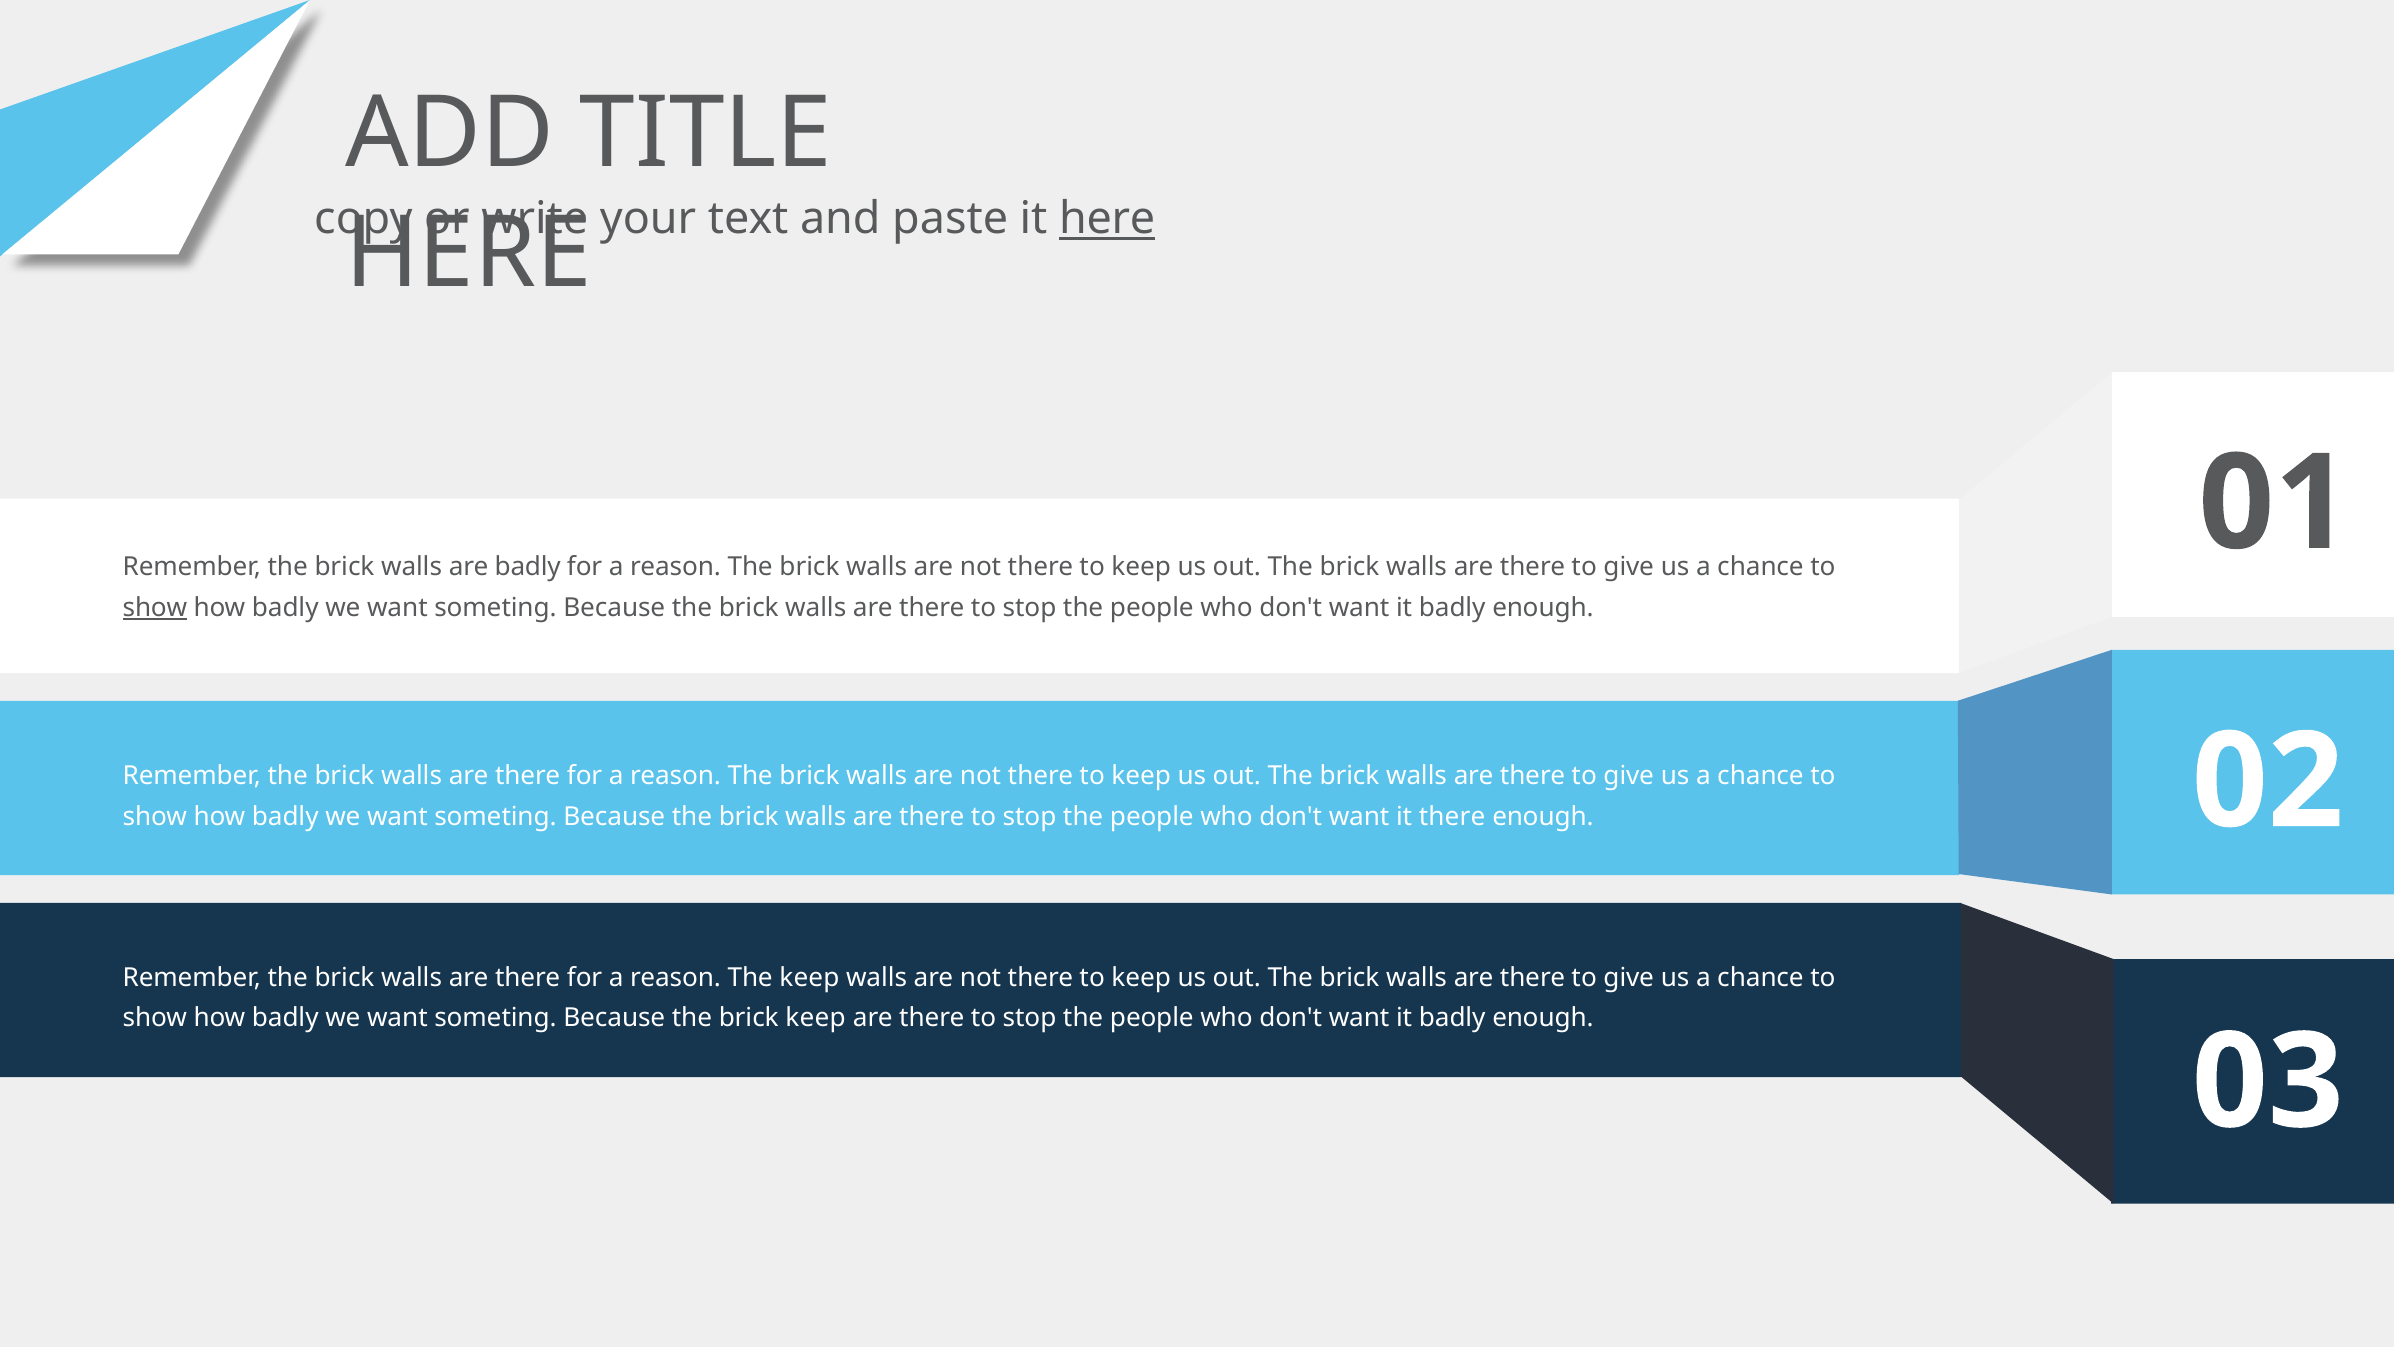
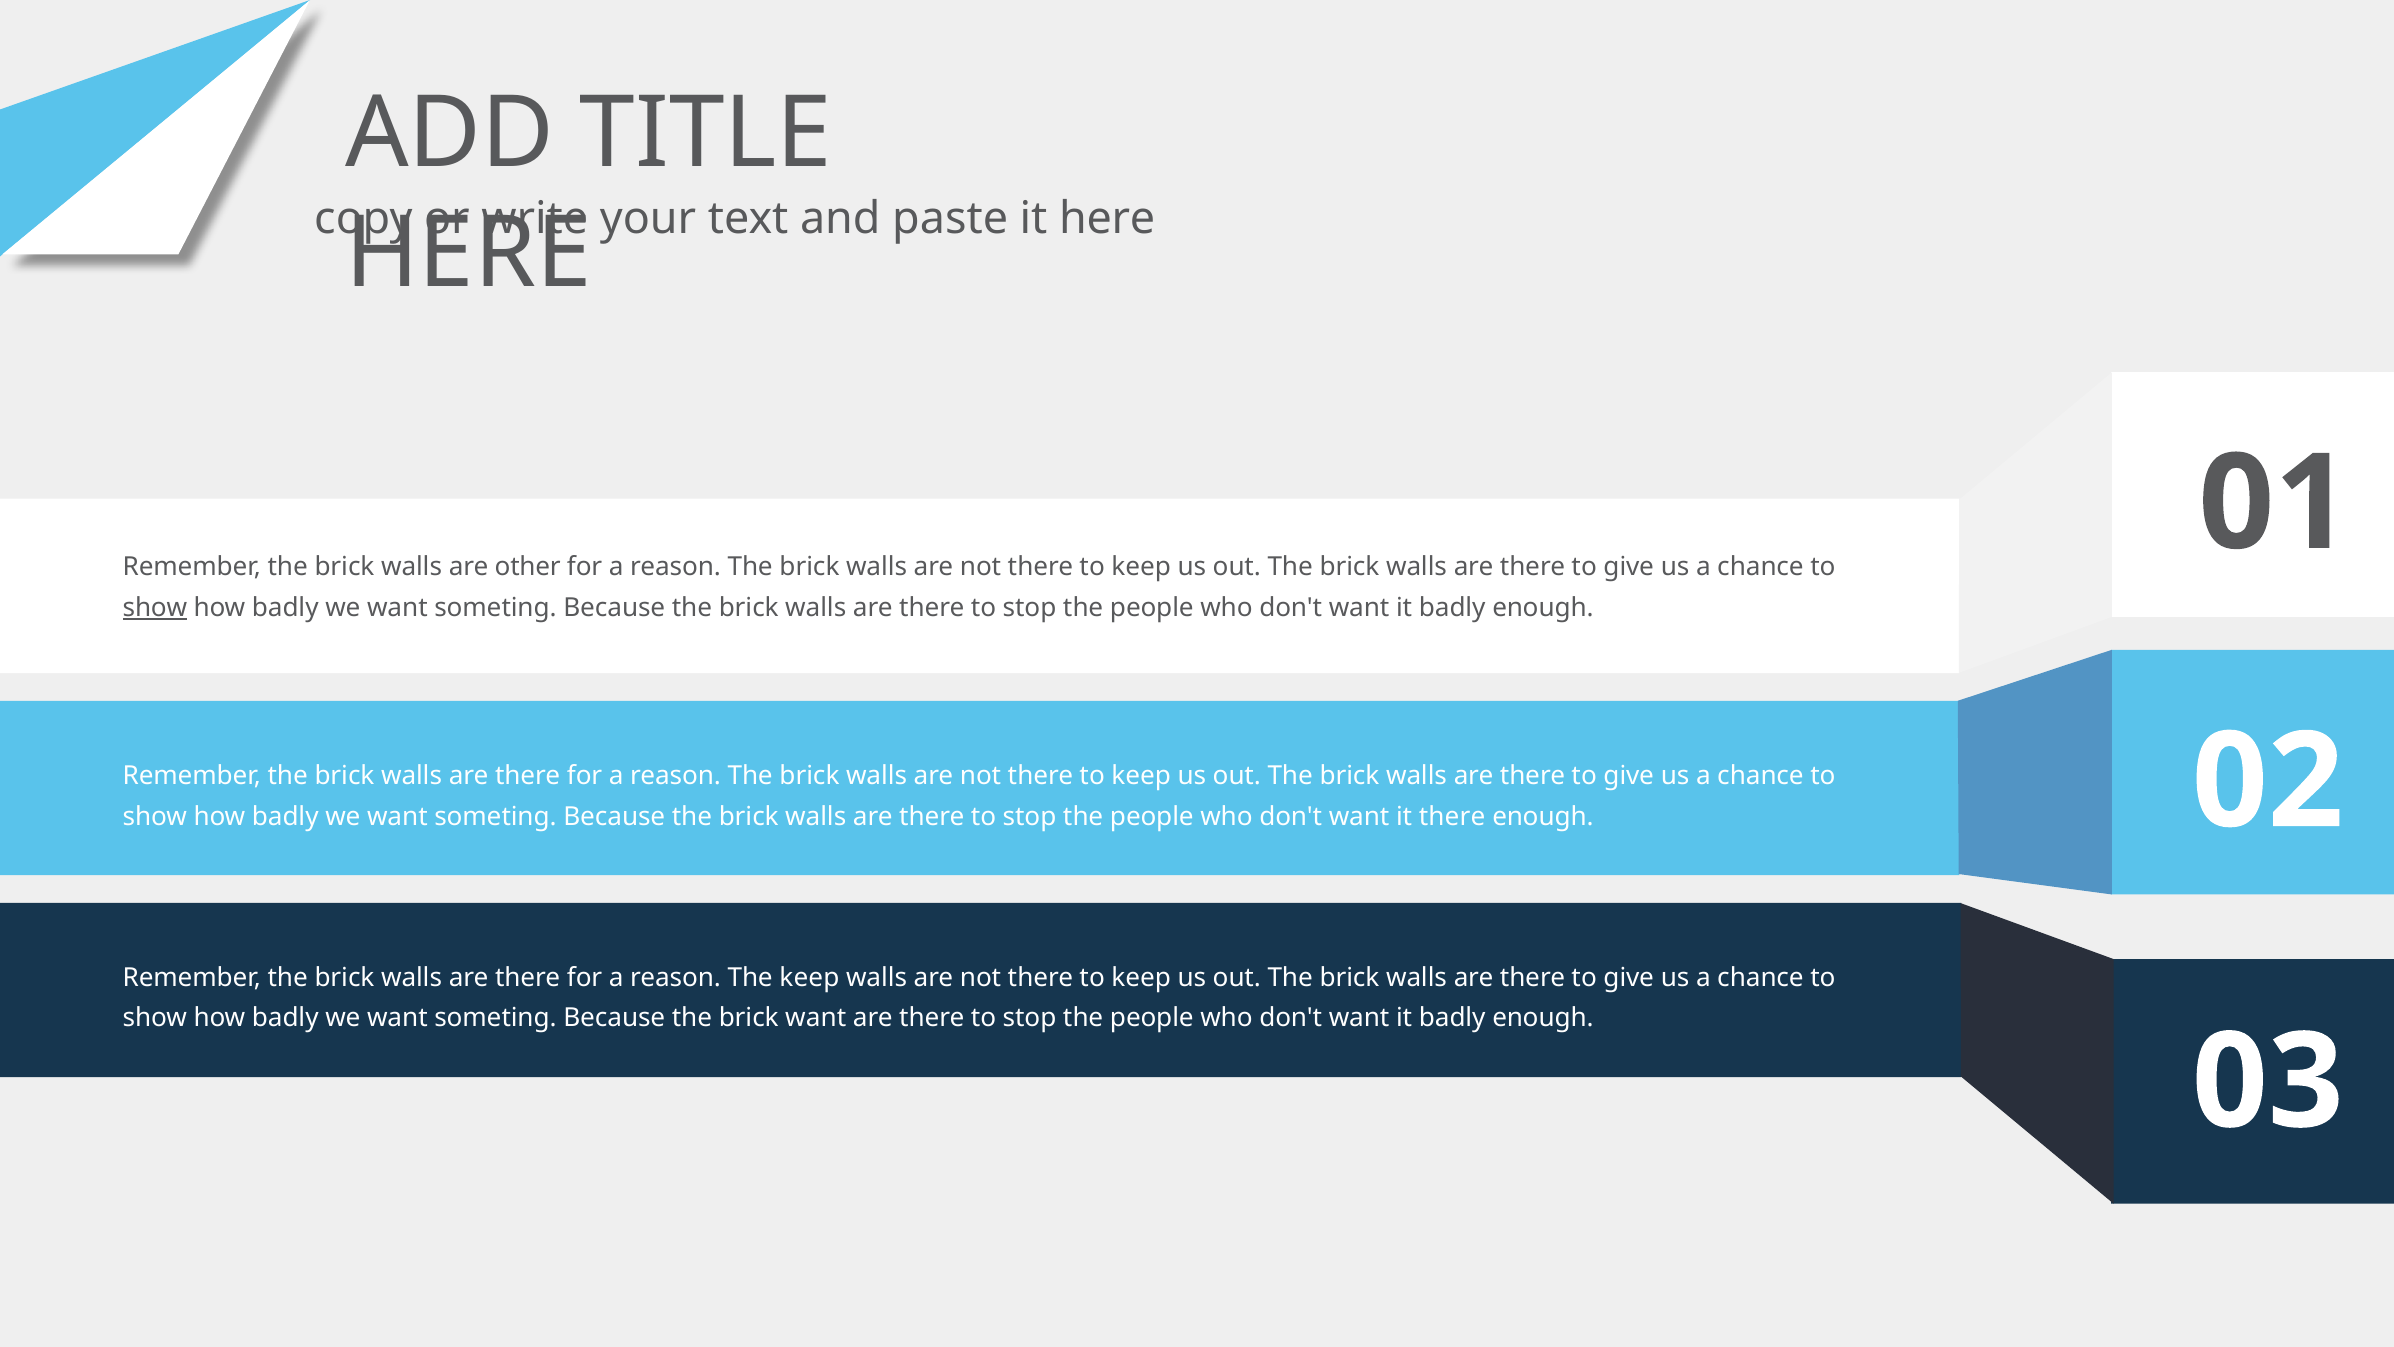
here underline: present -> none (1107, 219)
are badly: badly -> other (528, 567)
brick keep: keep -> want (816, 1018)
